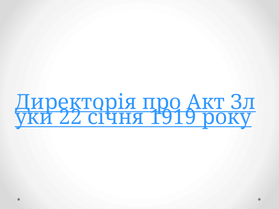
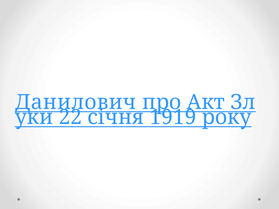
Директорія: Директорія -> Данилович (76, 102)
